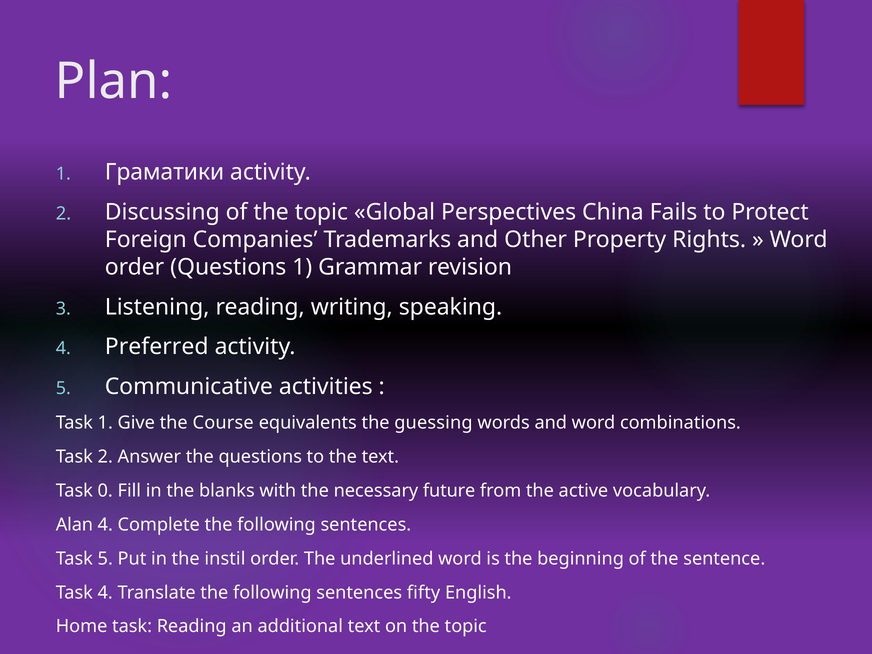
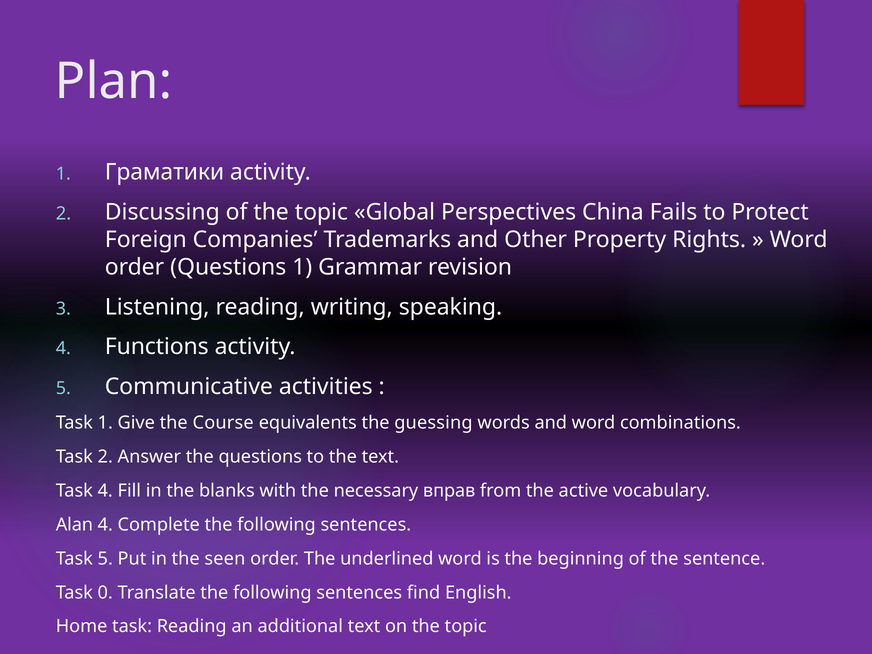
Preferred: Preferred -> Functions (157, 347)
Task 0: 0 -> 4 (105, 491)
future: future -> вправ (449, 491)
instil: instil -> seen (225, 559)
Task 4: 4 -> 0 (105, 593)
fifty: fifty -> find (424, 593)
